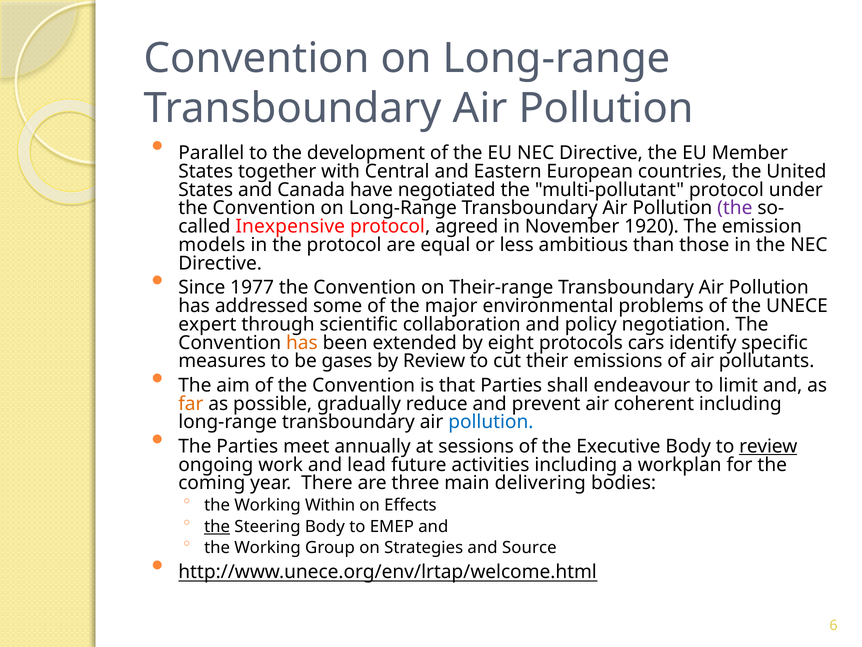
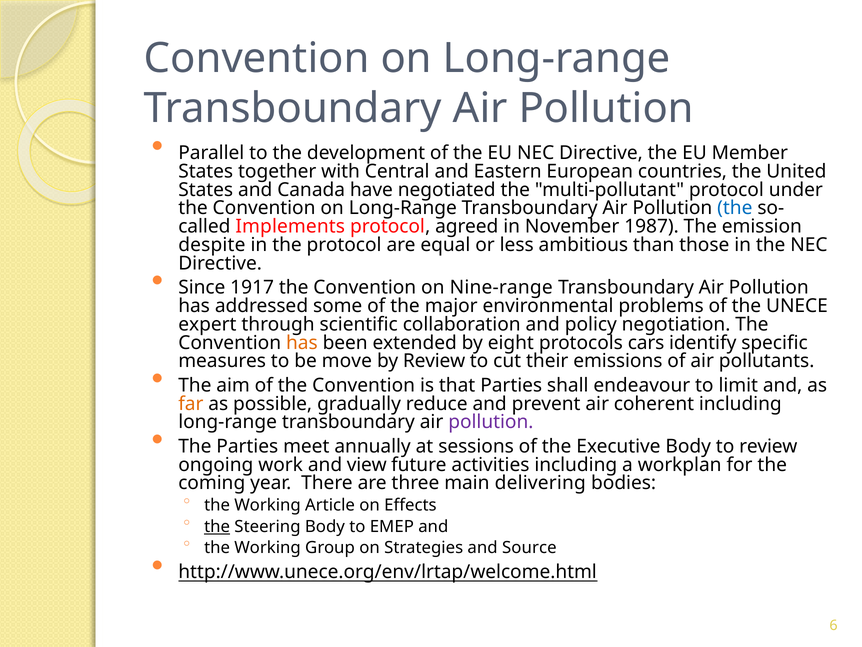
the colour: purple -> blue (735, 208)
Inexpensive: Inexpensive -> Implements (290, 226)
1920: 1920 -> 1987 (652, 226)
models: models -> despite (212, 245)
1977: 1977 -> 1917 (252, 287)
Their-range: Their-range -> Nine-range (501, 287)
gases: gases -> move (347, 361)
pollution colour: blue -> purple (491, 422)
review underline: present -> none (768, 446)
lead: lead -> view (367, 464)
Within: Within -> Article (330, 505)
